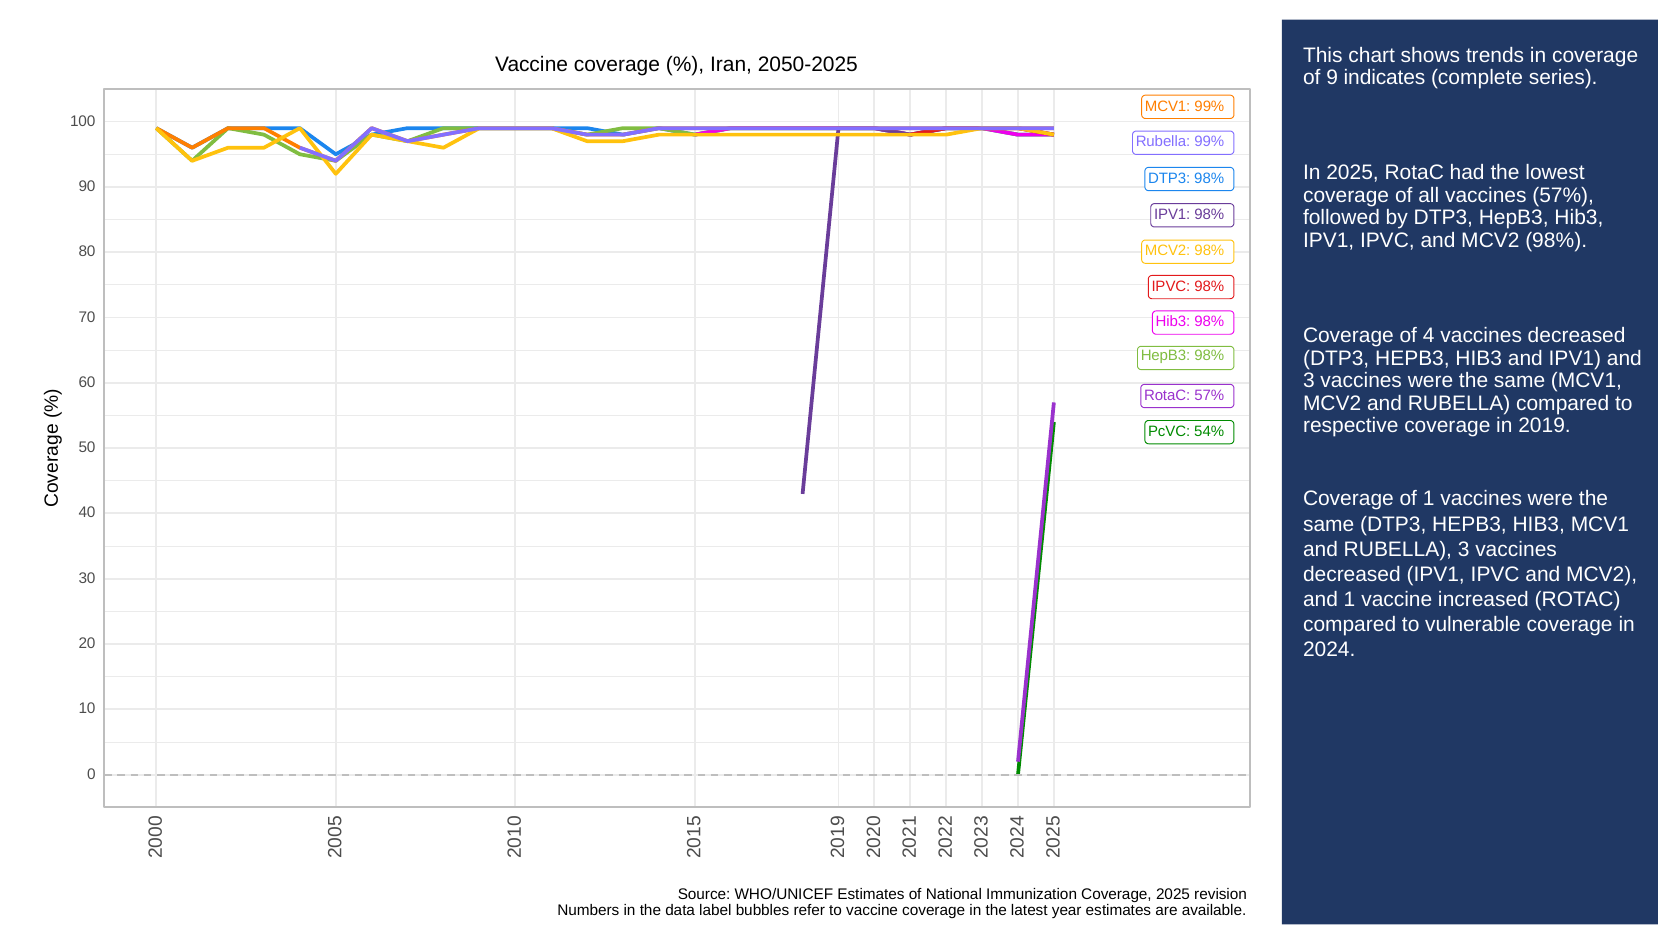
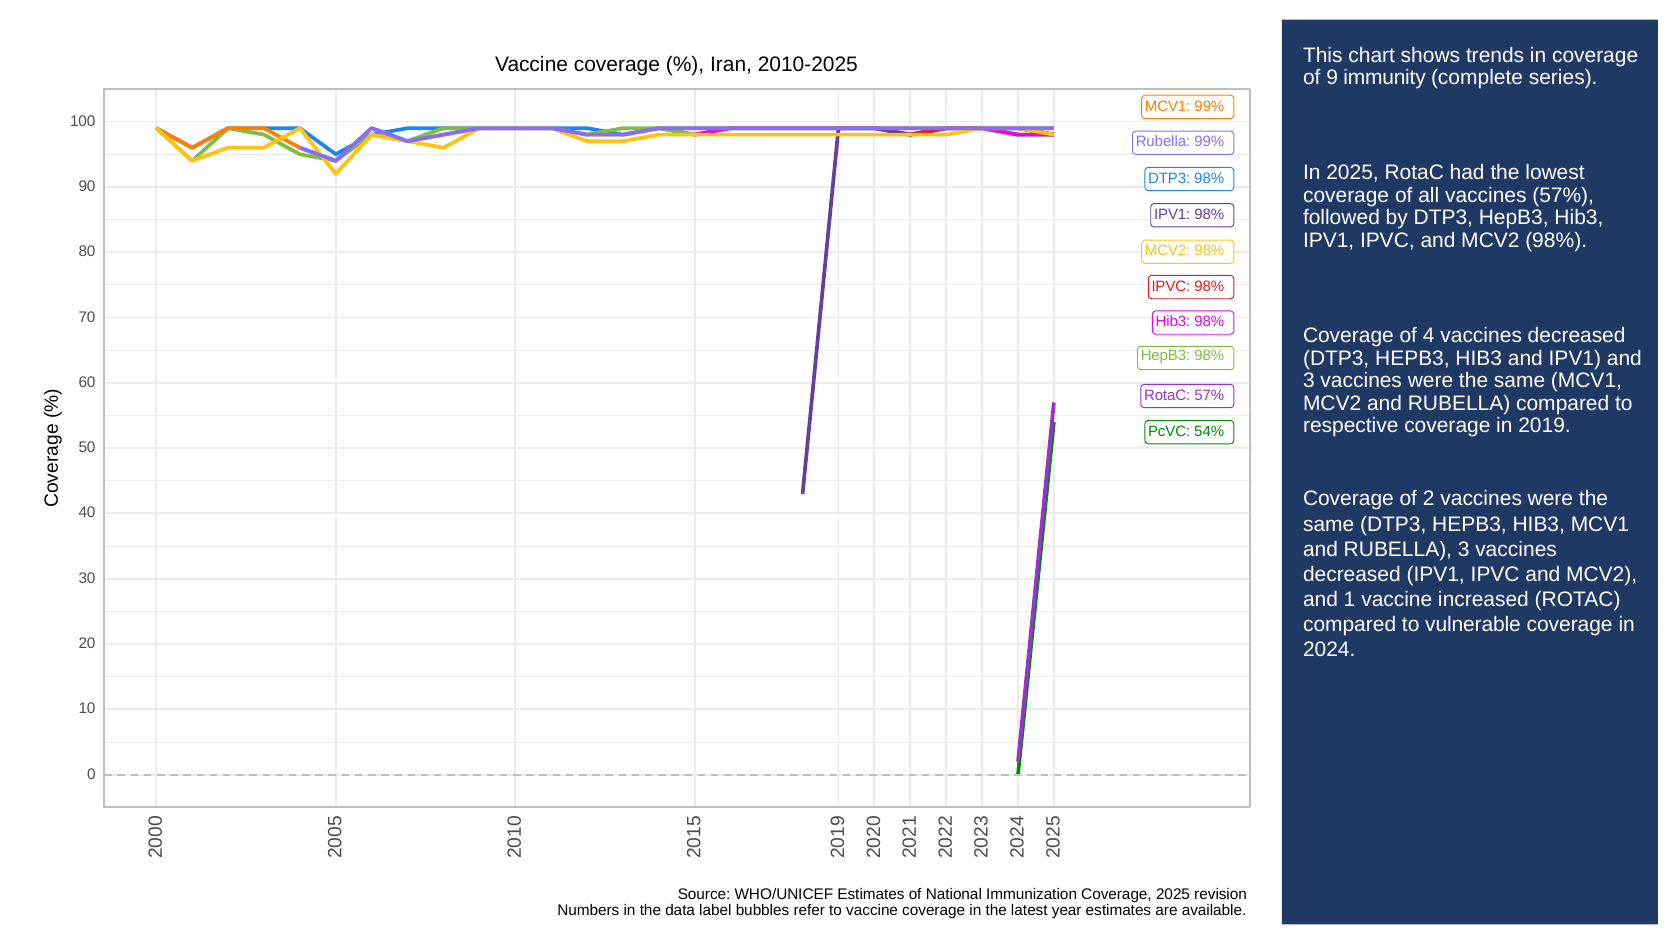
2050-2025: 2050-2025 -> 2010-2025 (808, 64)
indicates: indicates -> immunity (1385, 78)
of 1: 1 -> 2 (1429, 499)
